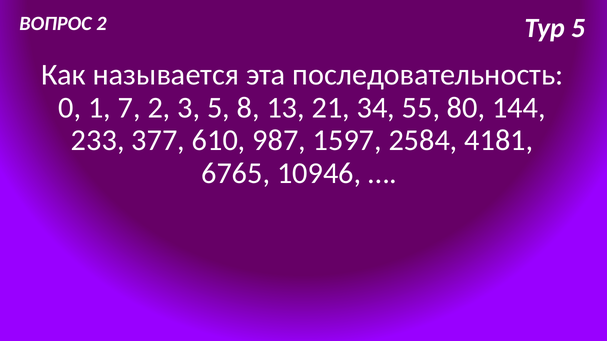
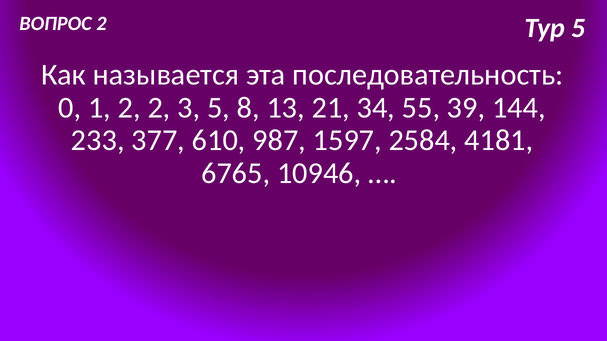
1 7: 7 -> 2 (129, 108)
80: 80 -> 39 (466, 108)
